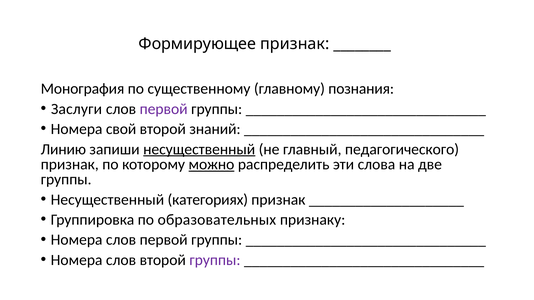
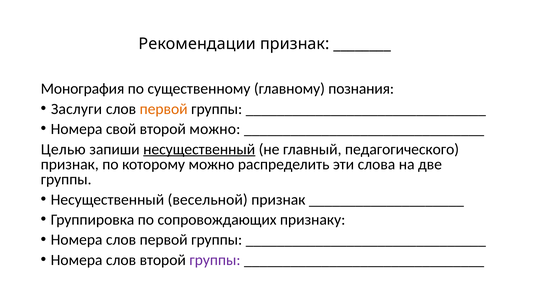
Формирующее: Формирующее -> Рекомендации (197, 44)
первой colour: purple -> orange (164, 109)
второй знаний: знаний -> можно (215, 129)
Линию: Линию -> Целью (63, 149)
можно underline: present -> none (211, 165)
категориях: категориях -> весельной (208, 200)
образовательных: образовательных -> сопровождающих (217, 220)
